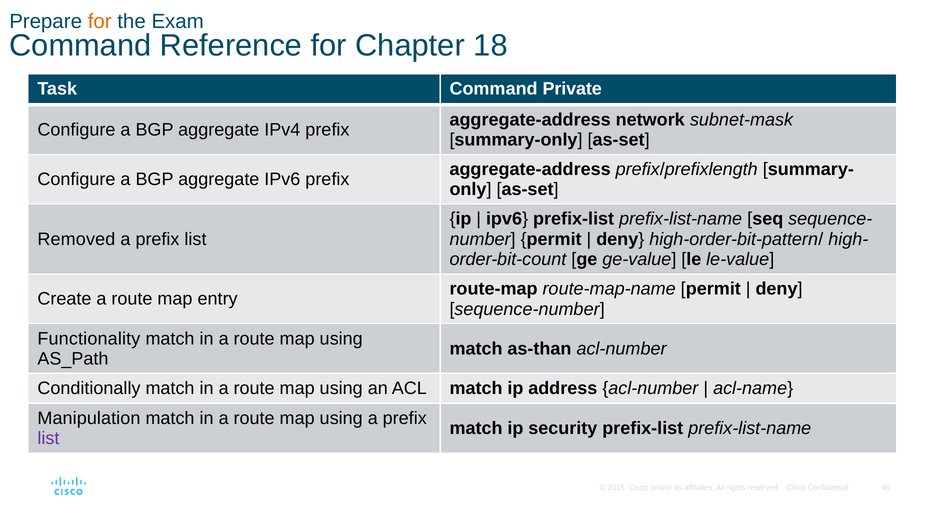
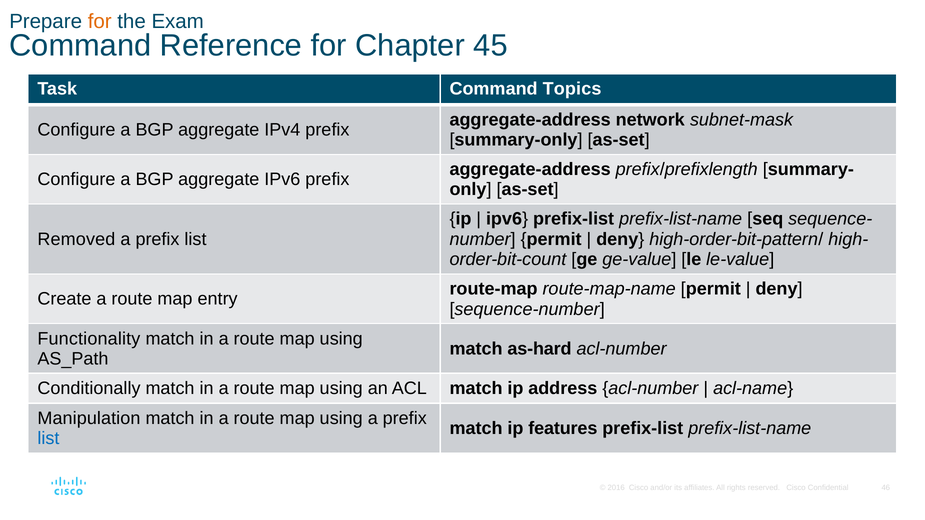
18: 18 -> 45 (491, 46)
Private: Private -> Topics (572, 89)
as-than: as-than -> as-hard (540, 349)
security: security -> features (563, 429)
list colour: purple -> blue (48, 439)
